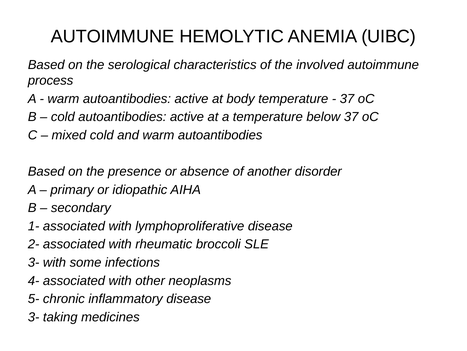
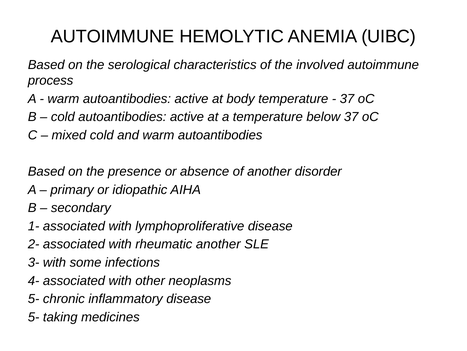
rheumatic broccoli: broccoli -> another (218, 244)
3-: 3- -> 5- (34, 317)
